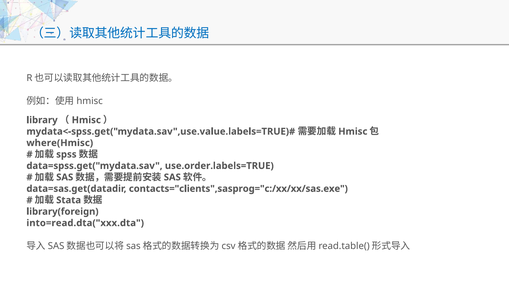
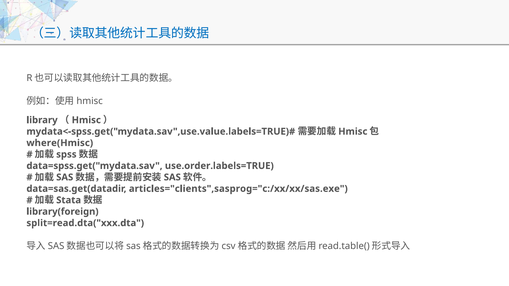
contacts="clients",sasprog="c:/xx/xx/sas.exe: contacts="clients",sasprog="c:/xx/xx/sas.exe -> articles="clients",sasprog="c:/xx/xx/sas.exe (238, 189)
into=read.dta("xxx.dta: into=read.dta("xxx.dta -> split=read.dta("xxx.dta (85, 223)
